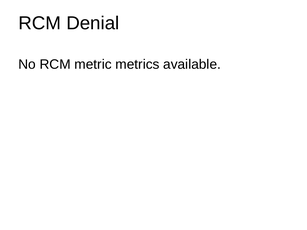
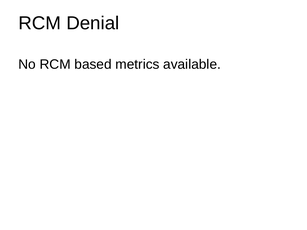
metric: metric -> based (93, 64)
